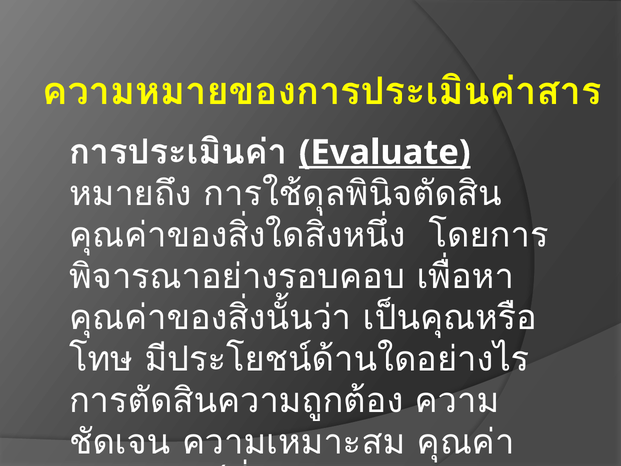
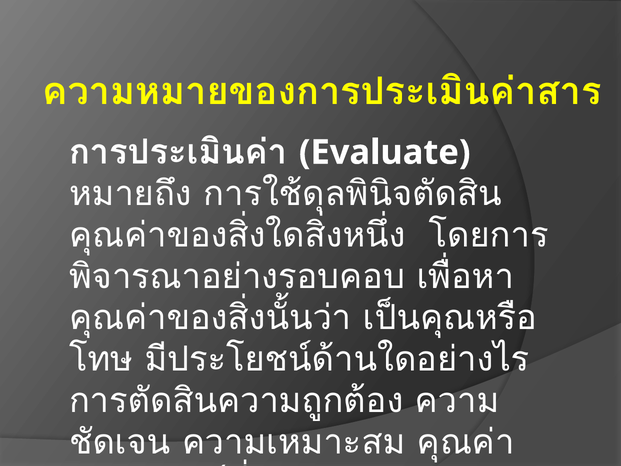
Evaluate underline: present -> none (385, 152)
